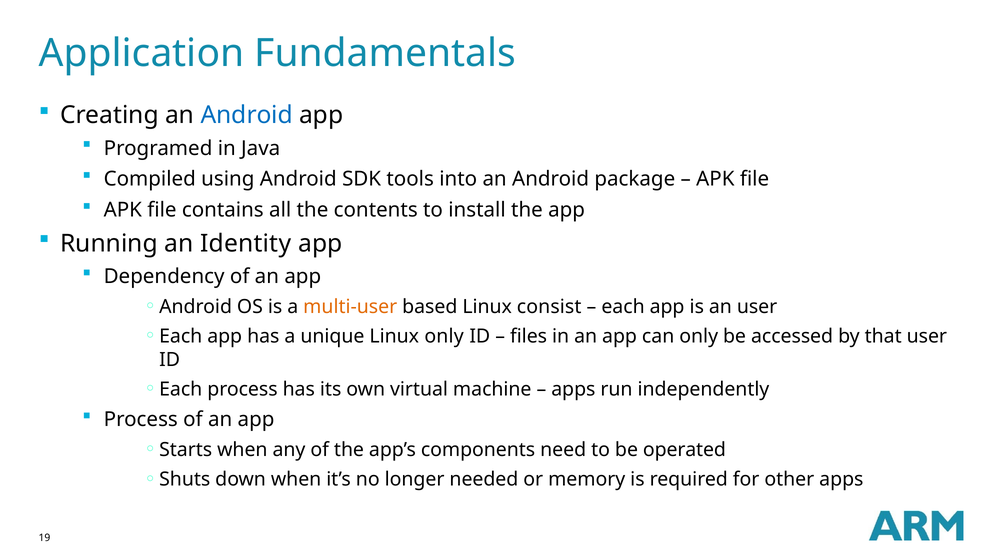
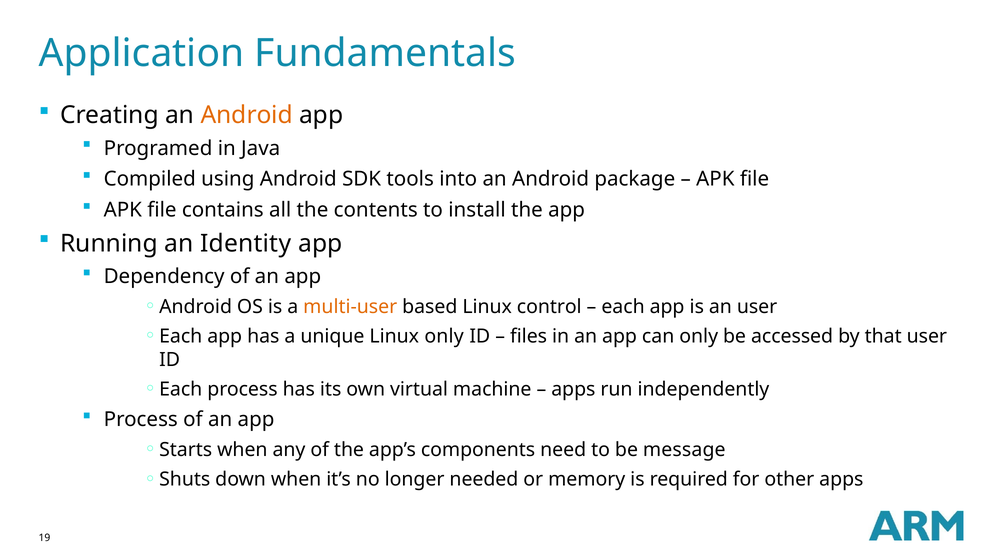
Android colour: blue -> orange (247, 115)
consist: consist -> control (549, 306)
operated: operated -> message (684, 449)
